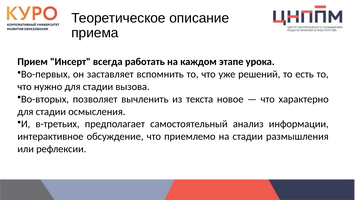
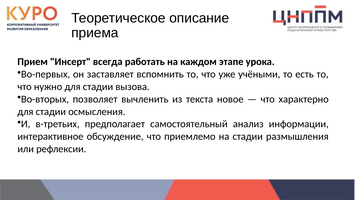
решений: решений -> учёными (259, 74)
